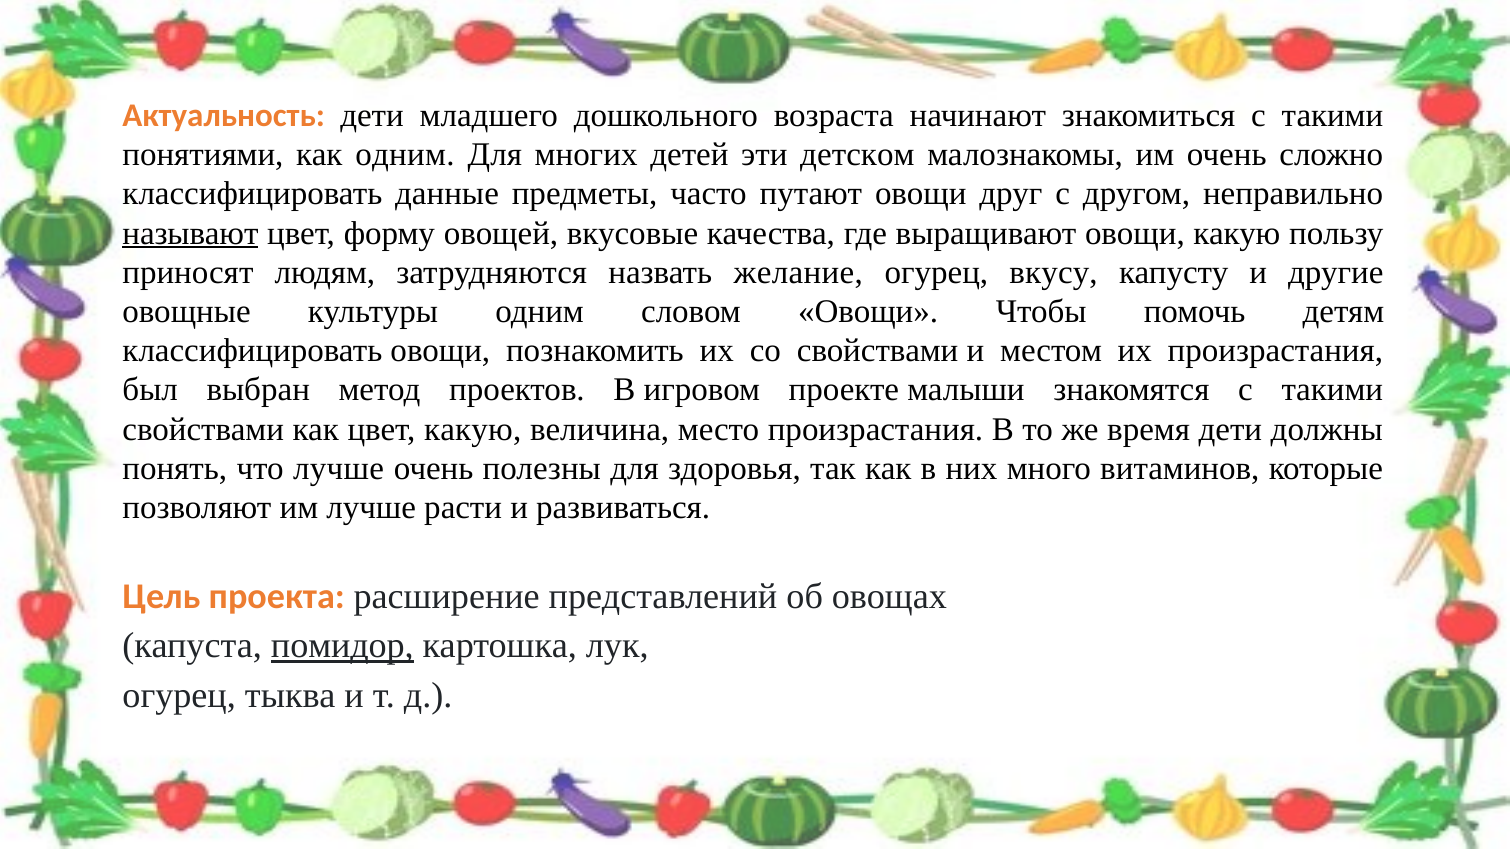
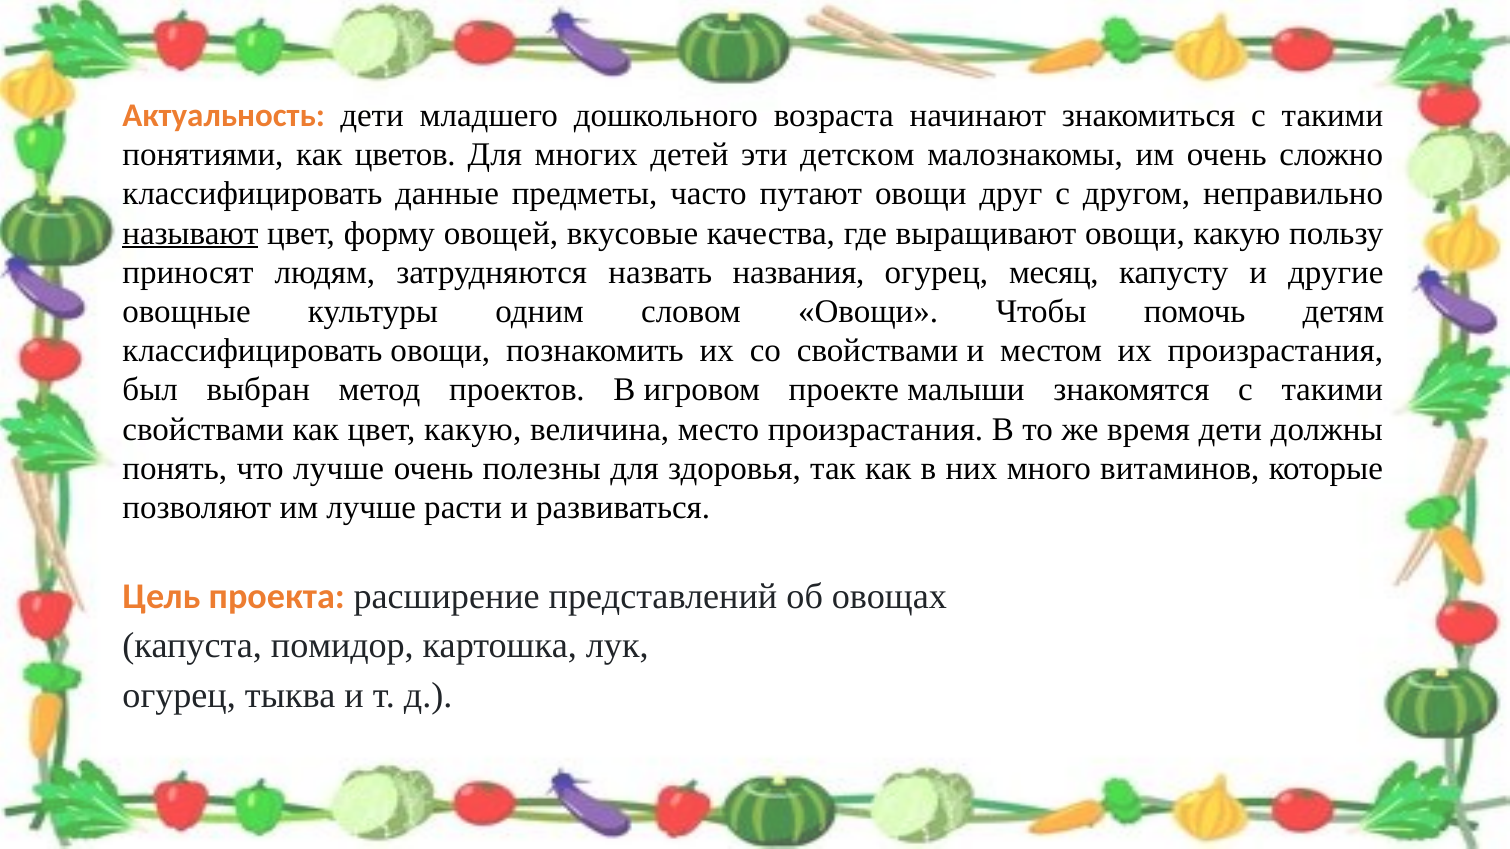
как одним: одним -> цветов (405, 155)
желание: желание -> названия (799, 272)
вкусу: вкусу -> месяц (1054, 272)
помидор underline: present -> none (342, 646)
